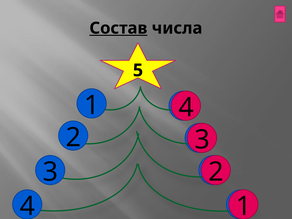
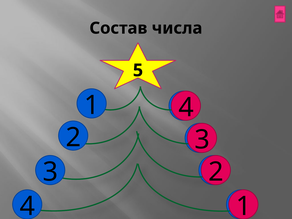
Состав underline: present -> none (118, 28)
